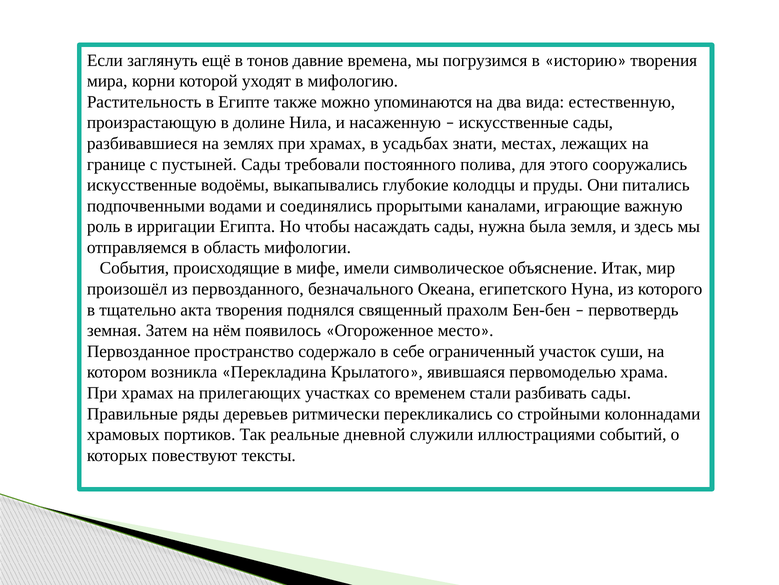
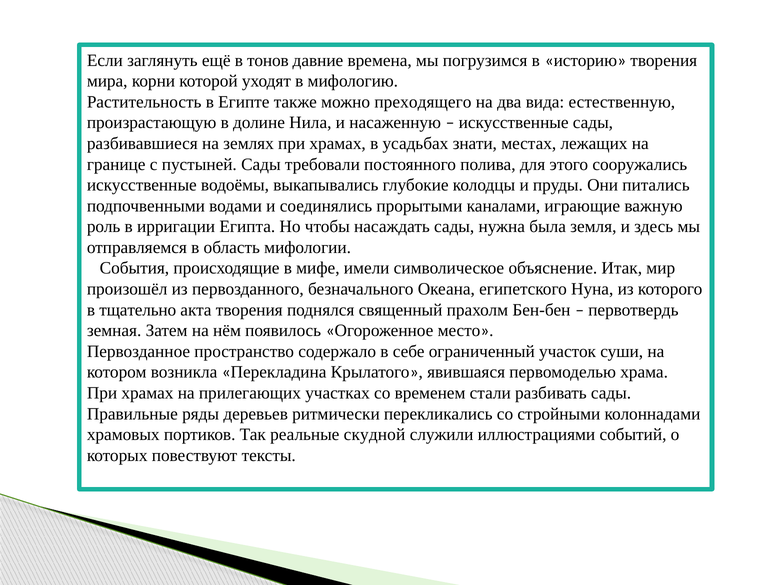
упоминаются: упоминаются -> преходящего (423, 102)
дневной: дневной -> скудной (375, 434)
